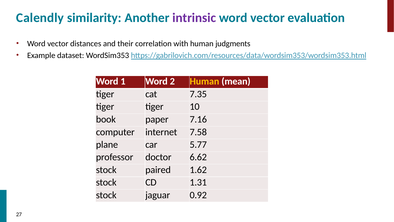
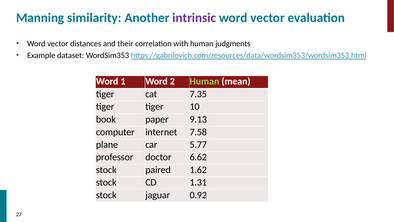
Calendly: Calendly -> Manning (40, 18)
Human colour: yellow -> light green (204, 81)
7.16: 7.16 -> 9.13 (198, 119)
